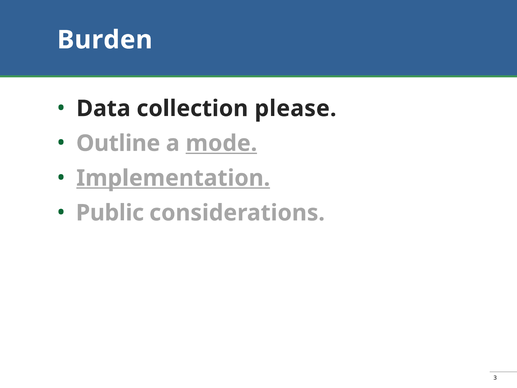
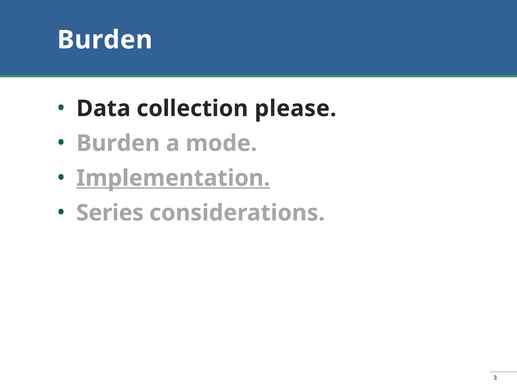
Outline: Outline -> Burden (118, 143)
mode underline: present -> none (221, 143)
Public: Public -> Series (110, 213)
